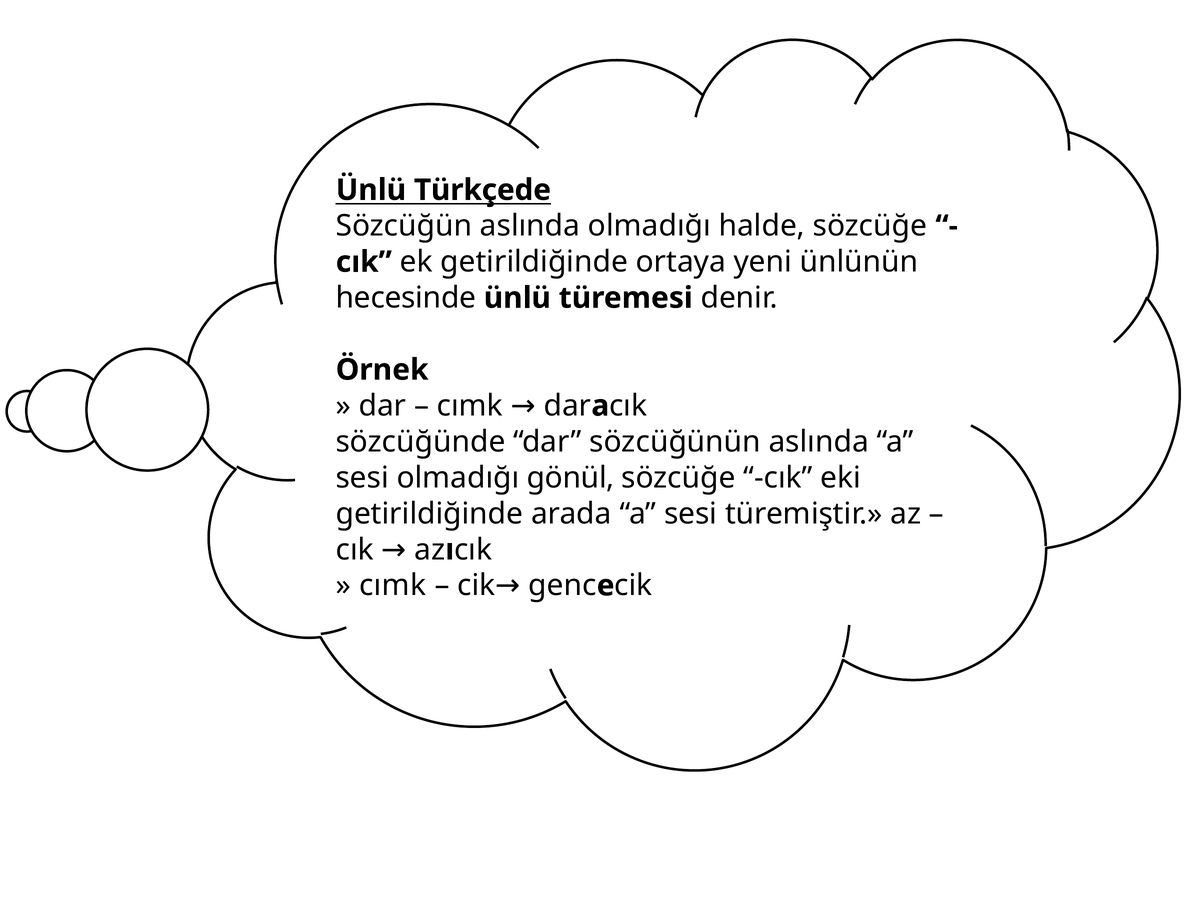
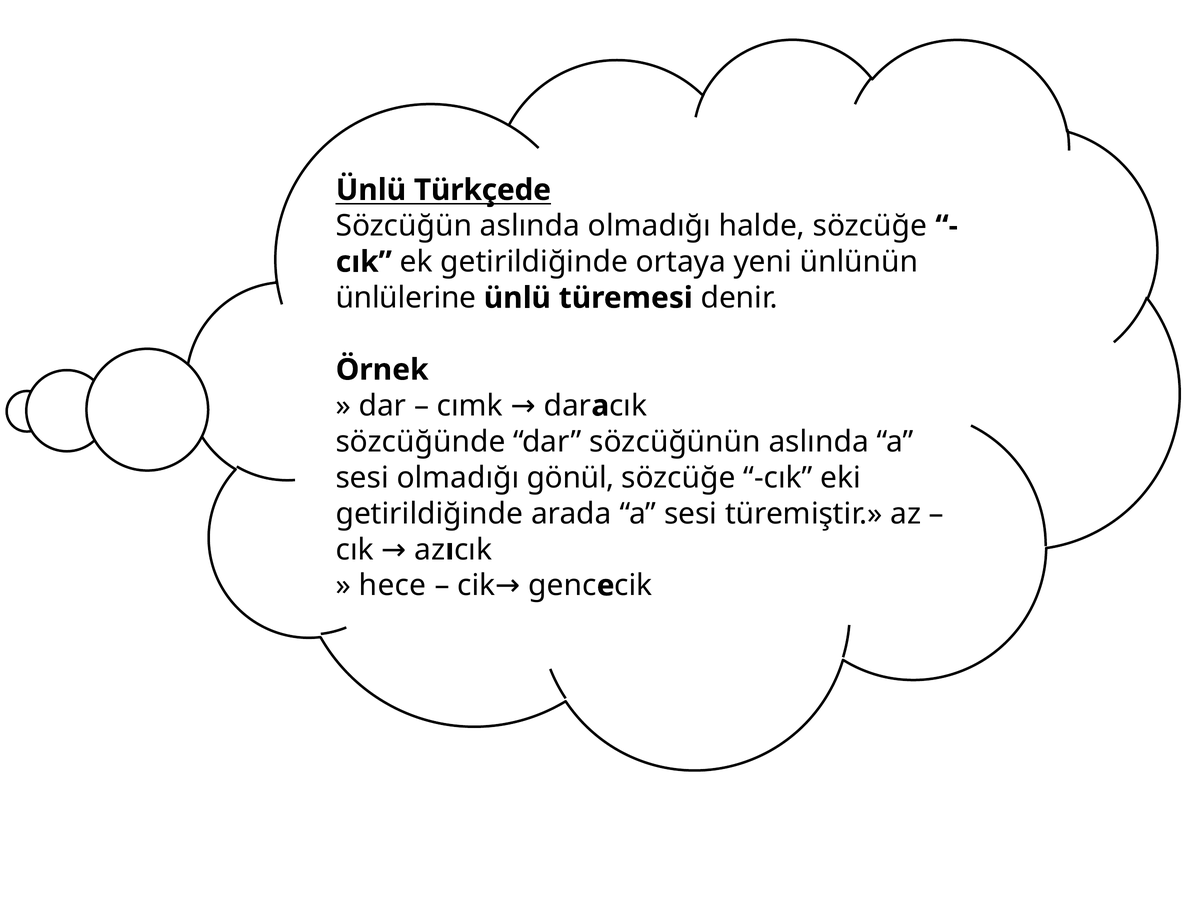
hecesinde: hecesinde -> ünlülerine (406, 298)
cımk: cımk -> hece (393, 585)
